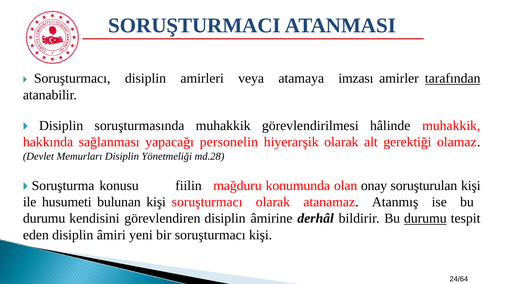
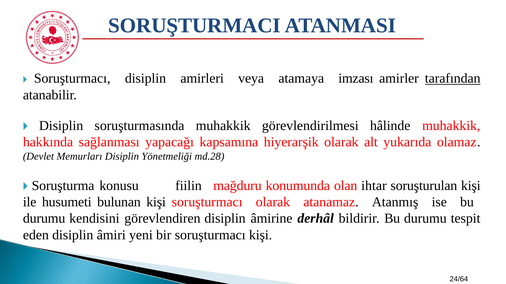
personelin: personelin -> kapsamına (229, 142)
gerektiği: gerektiği -> yukarıda (407, 142)
onay: onay -> ihtar (374, 186)
durumu underline: present -> none (425, 219)
